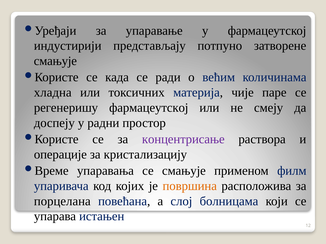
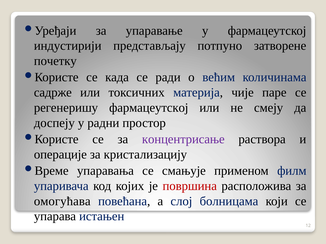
смањује: смањује -> почетку (55, 61)
хладна: хладна -> садрже (53, 93)
површина colour: orange -> red (190, 186)
порцелана: порцелана -> омогућава (62, 201)
